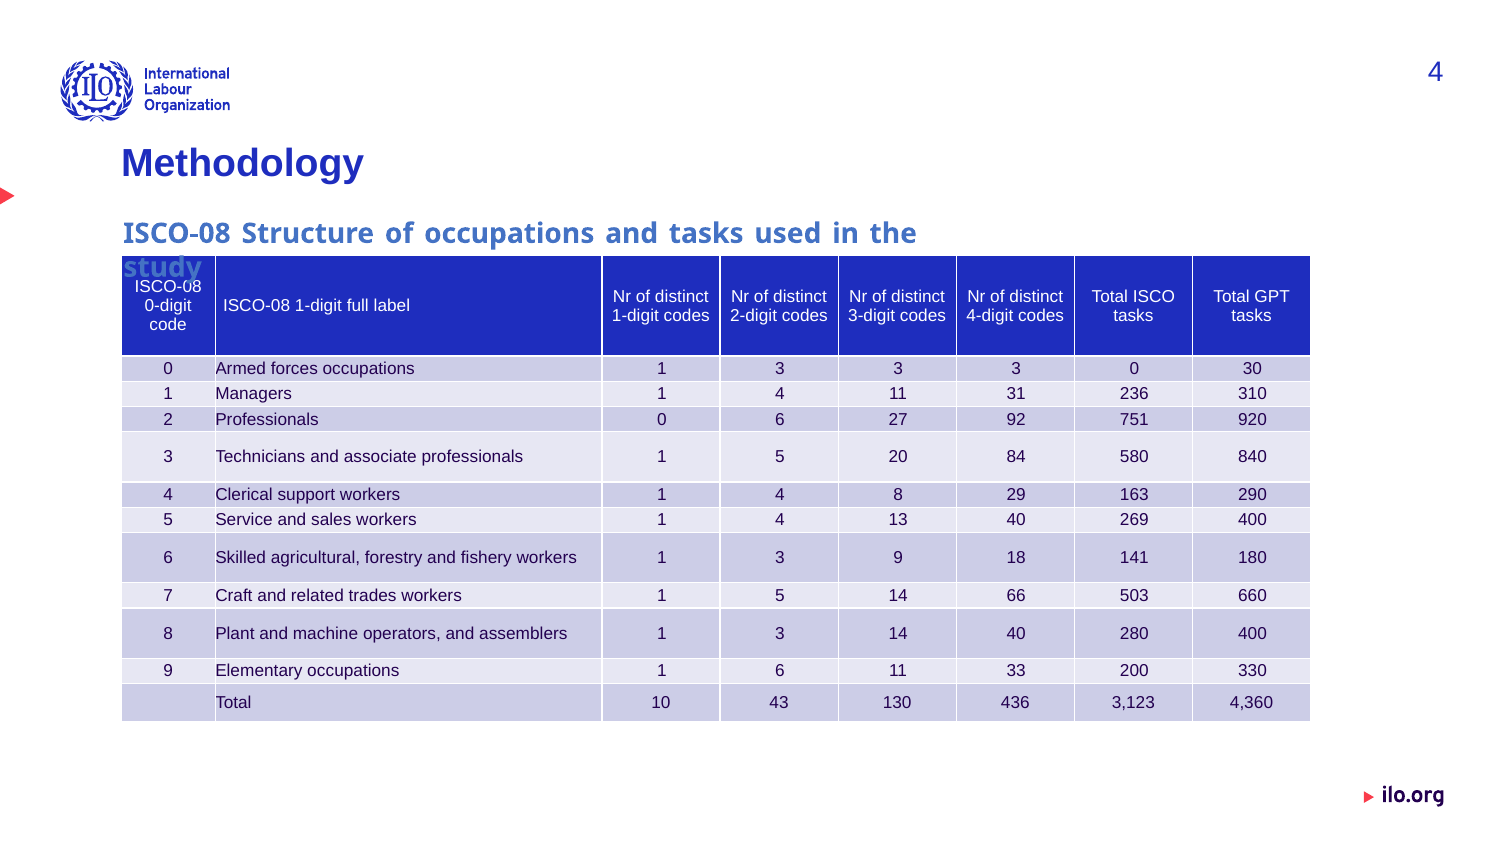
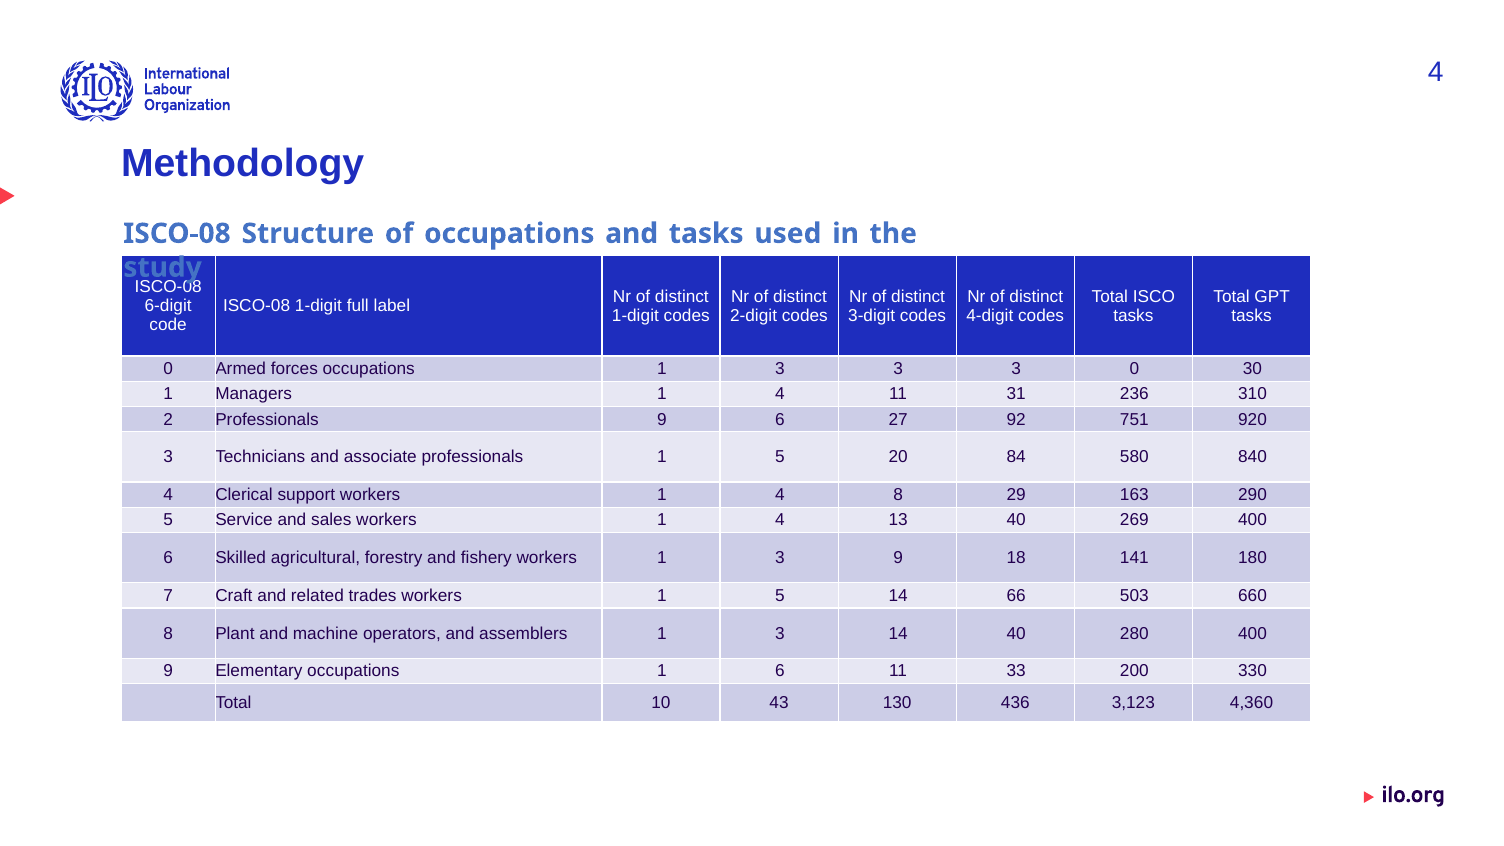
0-digit: 0-digit -> 6-digit (168, 306)
Professionals 0: 0 -> 9 (662, 419)
